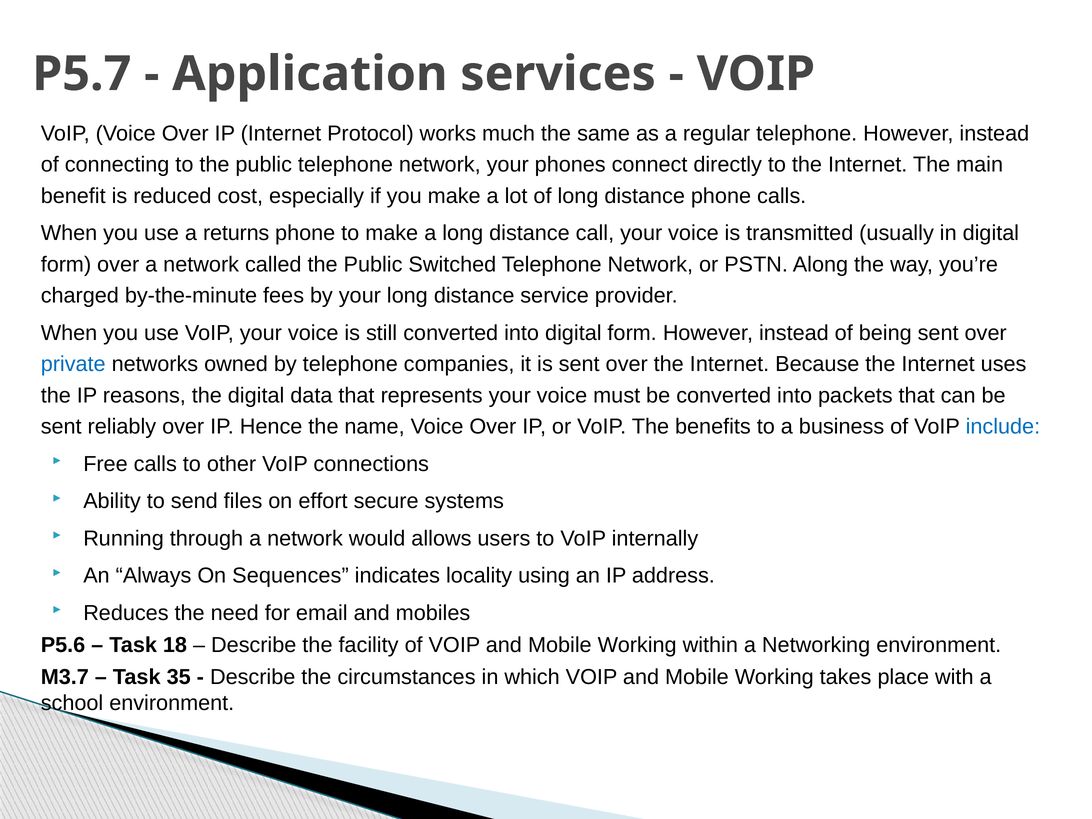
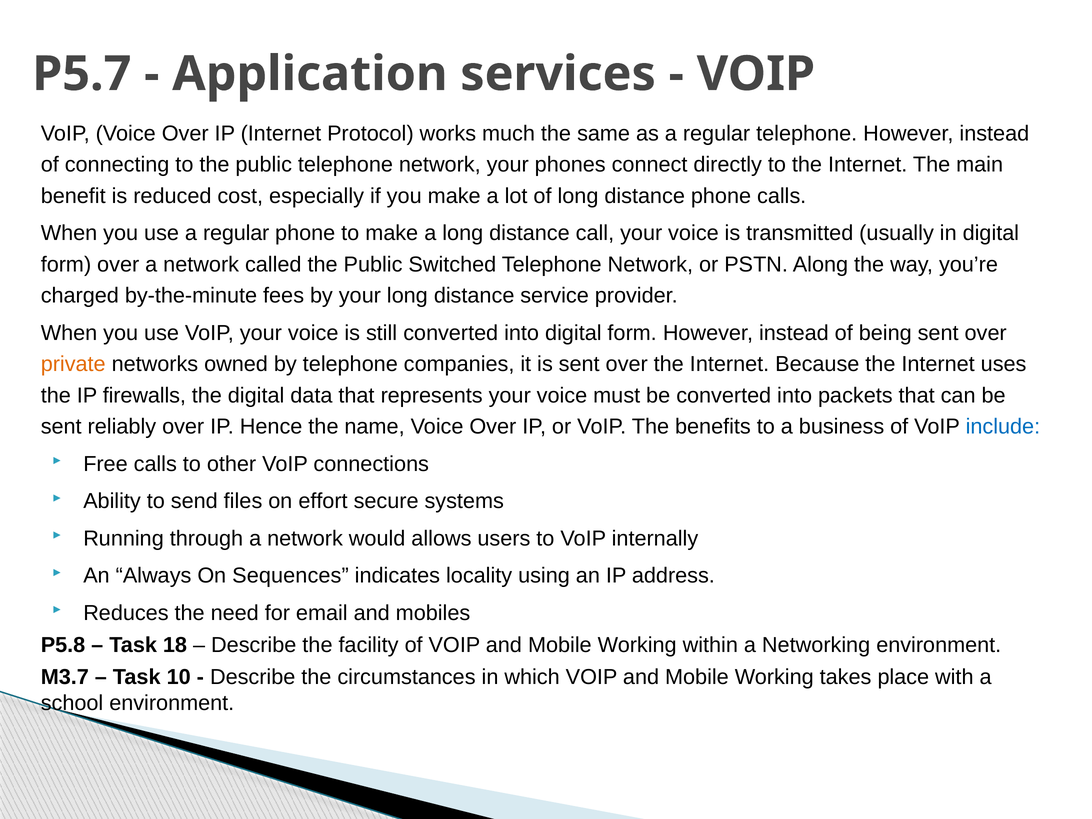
use a returns: returns -> regular (236, 233)
private colour: blue -> orange (73, 364)
reasons: reasons -> firewalls (144, 395)
P5.6: P5.6 -> P5.8 (63, 645)
35: 35 -> 10 (179, 677)
